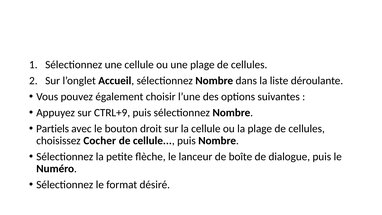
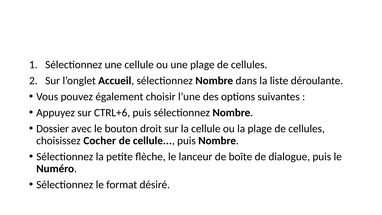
CTRL+9: CTRL+9 -> CTRL+6 (112, 113)
Partiels: Partiels -> Dossier (53, 129)
